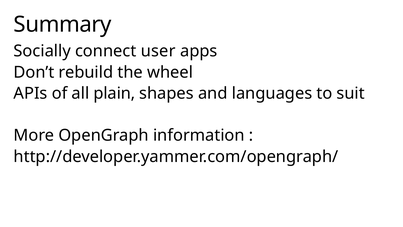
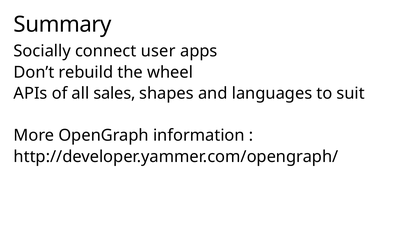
plain: plain -> sales (114, 93)
